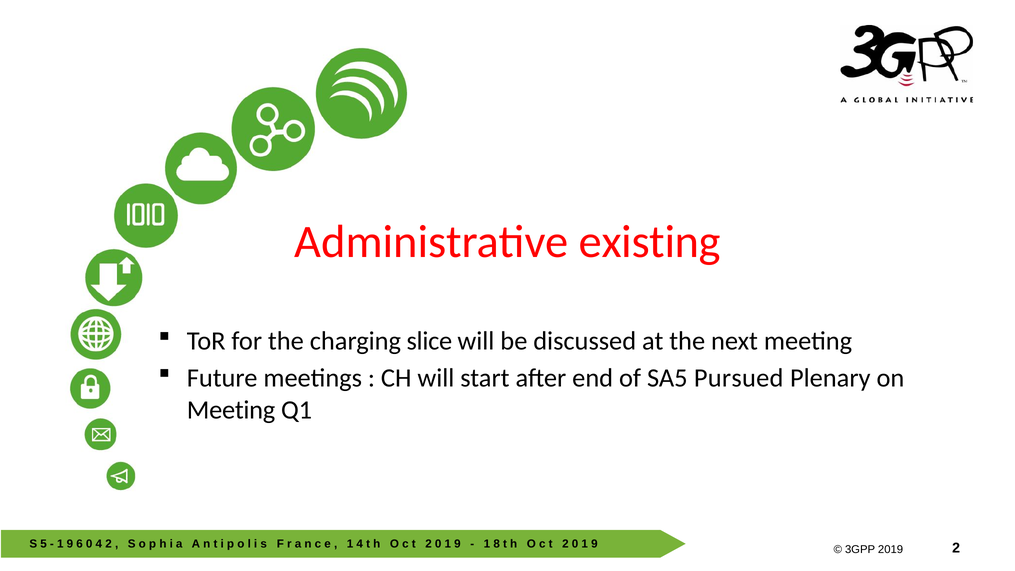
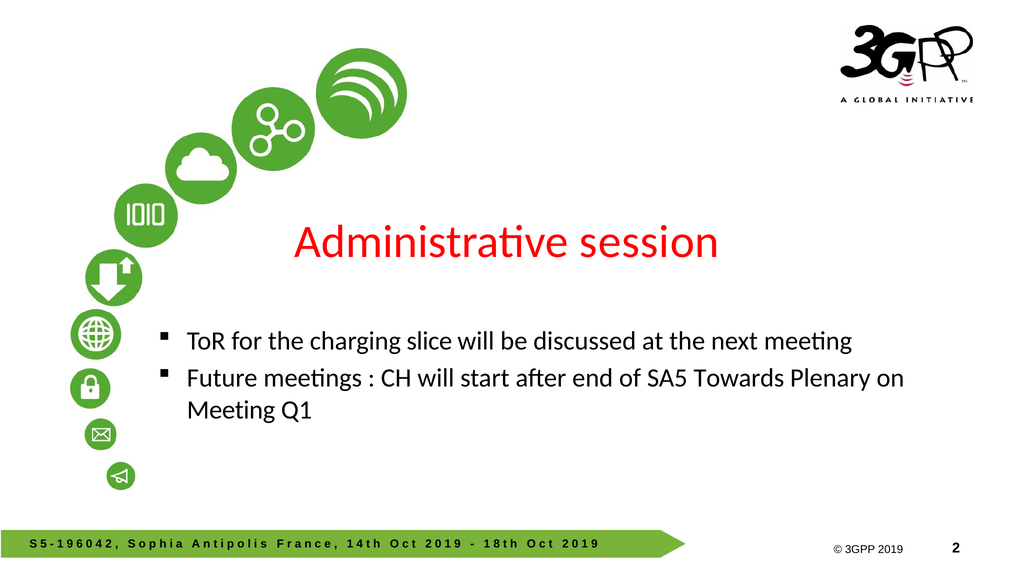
existing: existing -> session (649, 242)
Pursued: Pursued -> Towards (739, 378)
